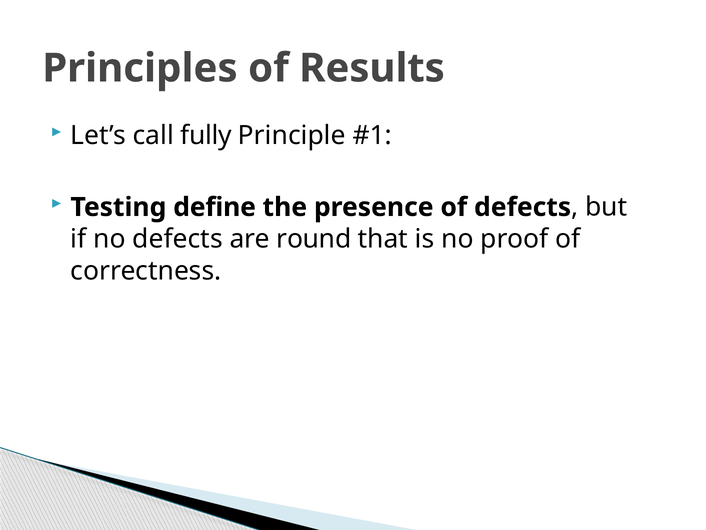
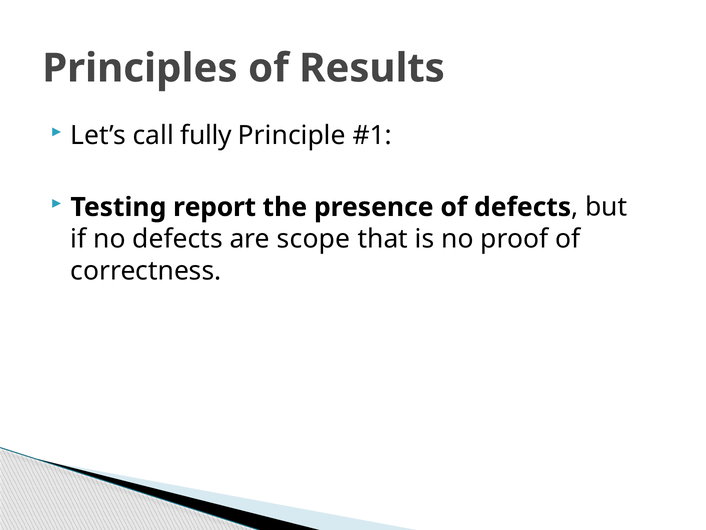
define: define -> report (215, 207)
round: round -> scope (314, 239)
